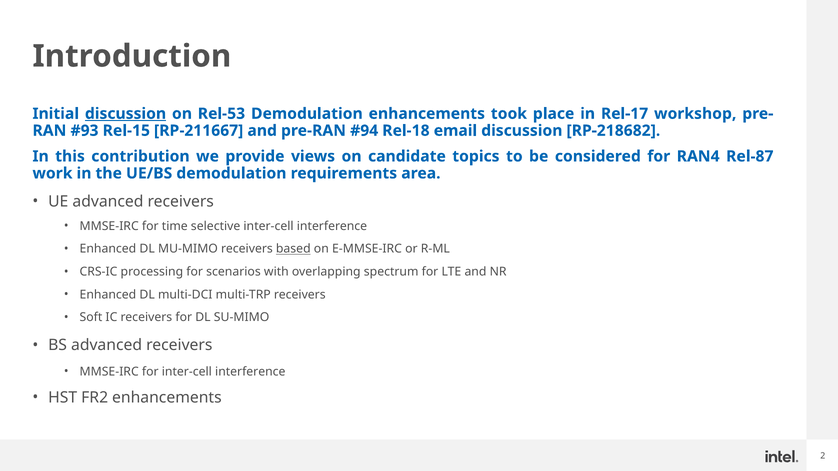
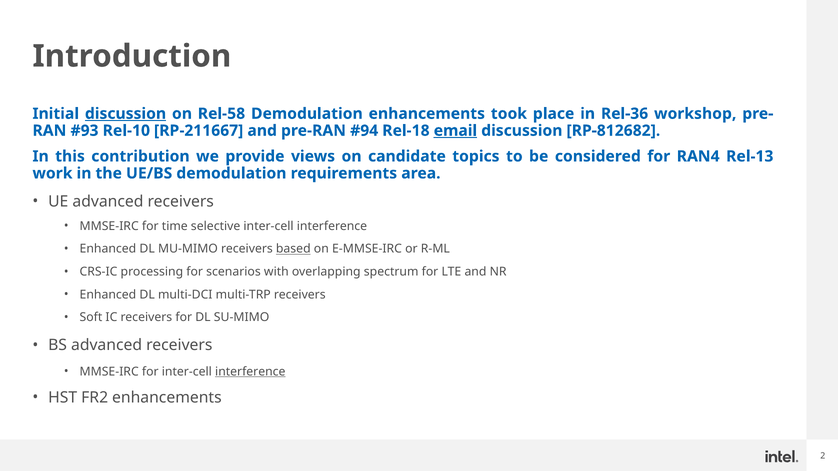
Rel-53: Rel-53 -> Rel-58 (221, 114)
Rel-17: Rel-17 -> Rel-36 (625, 114)
Rel-15: Rel-15 -> Rel-10 (126, 131)
email underline: none -> present (455, 131)
RP-218682: RP-218682 -> RP-812682 (613, 131)
Rel-87: Rel-87 -> Rel-13 (750, 156)
interference underline: none -> present (250, 372)
